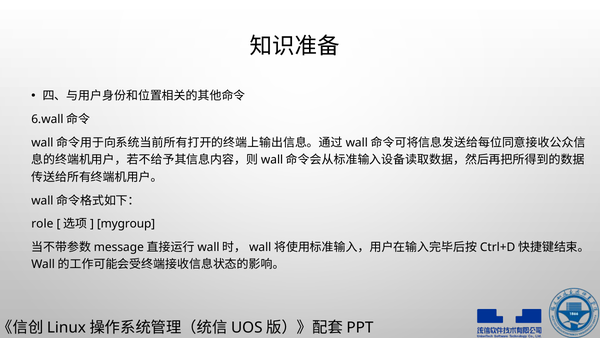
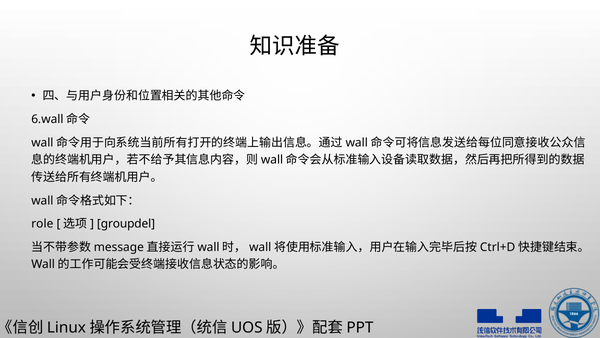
mygroup: mygroup -> groupdel (126, 224)
